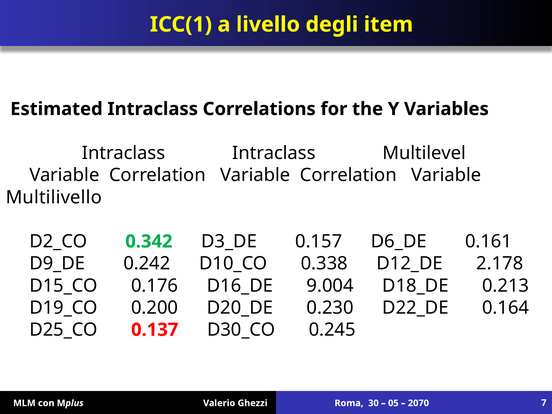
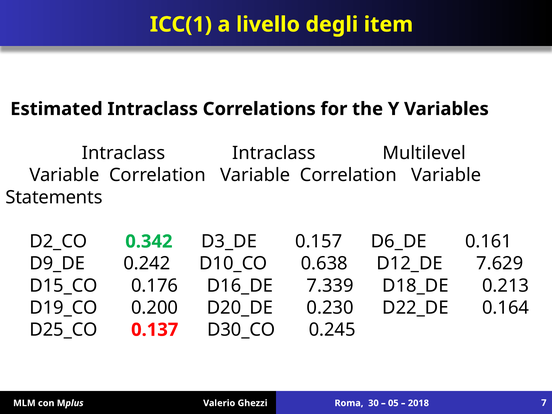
Multilivello: Multilivello -> Statements (54, 197)
0.338: 0.338 -> 0.638 (324, 264)
2.178: 2.178 -> 7.629 (500, 264)
9.004: 9.004 -> 7.339 (330, 286)
2070: 2070 -> 2018 (418, 403)
